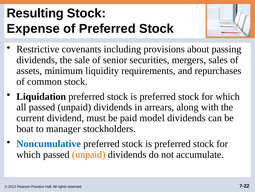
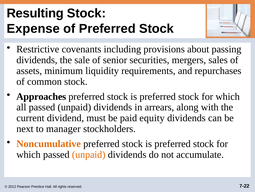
Liquidation: Liquidation -> Approaches (41, 96)
model: model -> equity (152, 118)
boat: boat -> next (25, 128)
Noncumulative colour: blue -> orange (49, 143)
